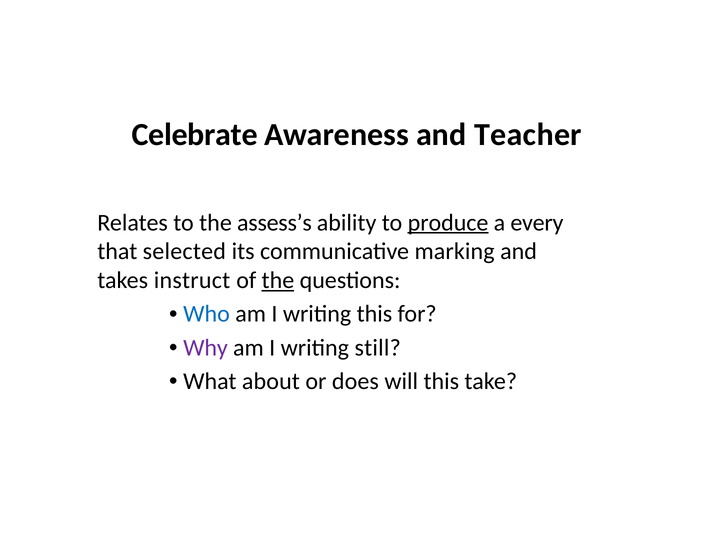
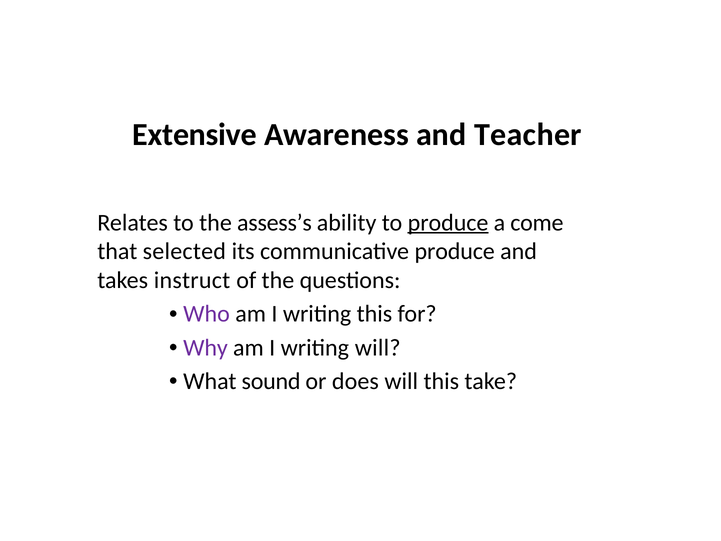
Celebrate: Celebrate -> Extensive (195, 135)
every: every -> come (537, 223)
communicative marking: marking -> produce (455, 251)
the underline: present -> none (278, 280)
Who colour: blue -> purple (207, 314)
writing still: still -> will (378, 347)
about: about -> sound (271, 381)
